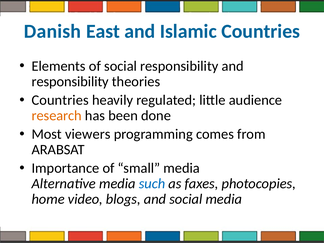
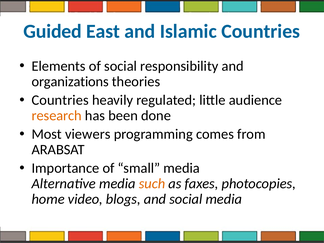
Danish: Danish -> Guided (53, 31)
responsibility: responsibility -> organizations (70, 82)
such colour: blue -> orange (152, 184)
